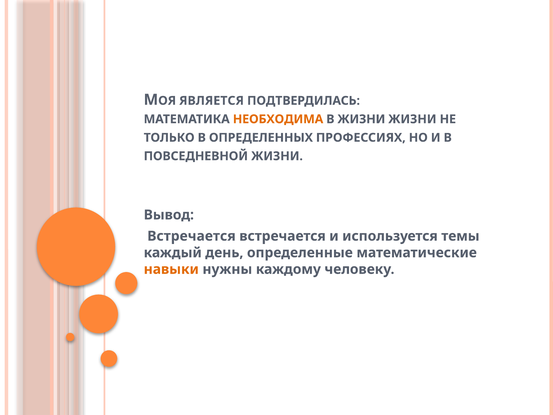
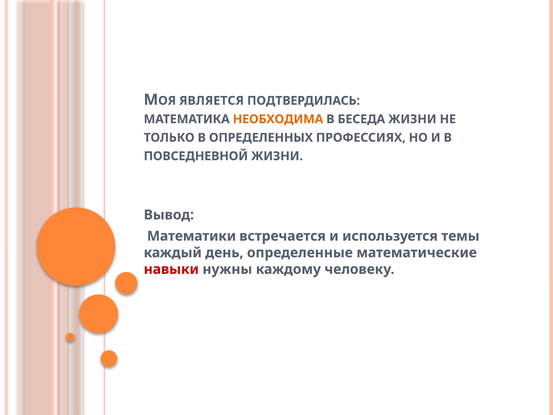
В ЖИЗНИ: ЖИЗНИ -> БЕСЕДА (361, 119)
Встречается: Встречается -> Математики (192, 236)
навыки colour: orange -> red (171, 269)
